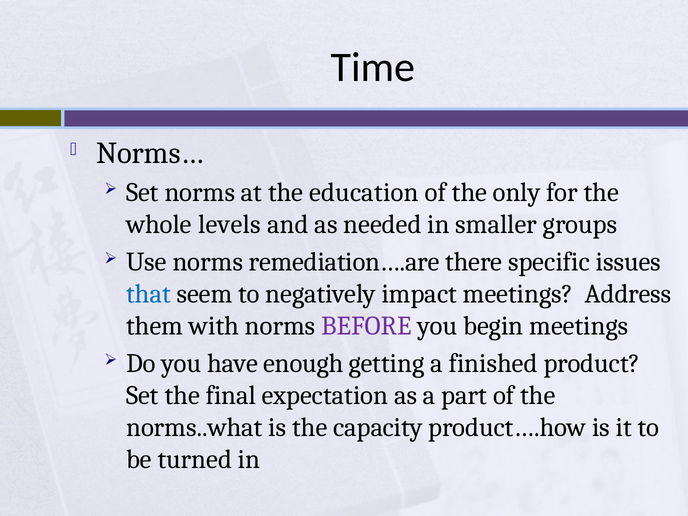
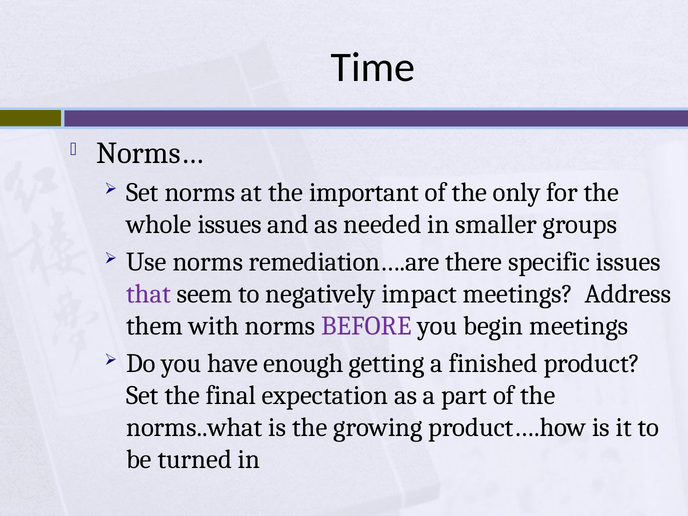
education: education -> important (364, 193)
whole levels: levels -> issues (230, 225)
that colour: blue -> purple (148, 294)
capacity: capacity -> growing (378, 428)
